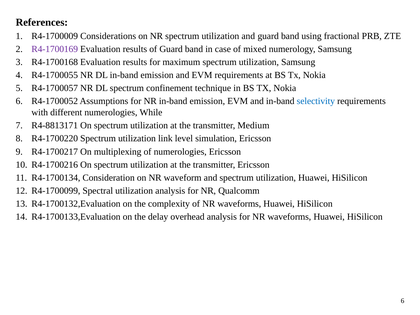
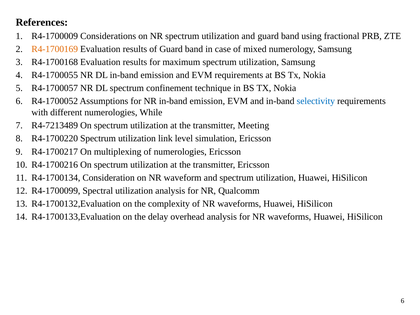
R4-1700169 colour: purple -> orange (55, 49)
R4-8813171: R4-8813171 -> R4-7213489 (55, 125)
Medium: Medium -> Meeting (253, 125)
